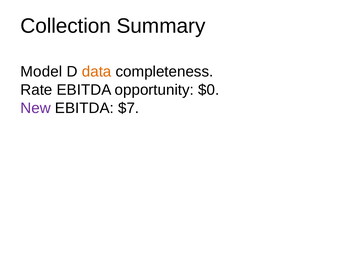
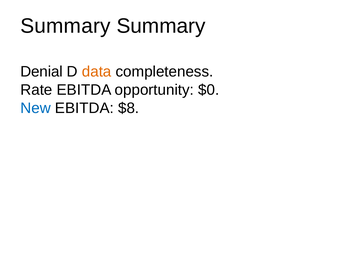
Collection: Collection -> Summary (65, 26)
Model: Model -> Denial (42, 72)
New colour: purple -> blue (36, 108)
$7: $7 -> $8 (129, 108)
